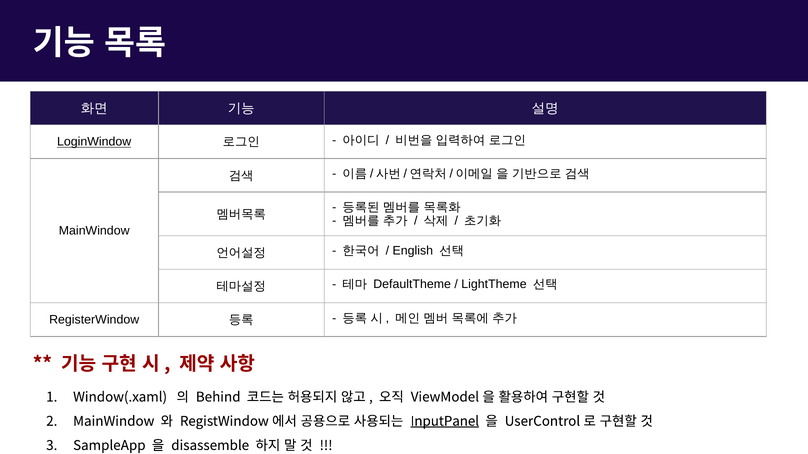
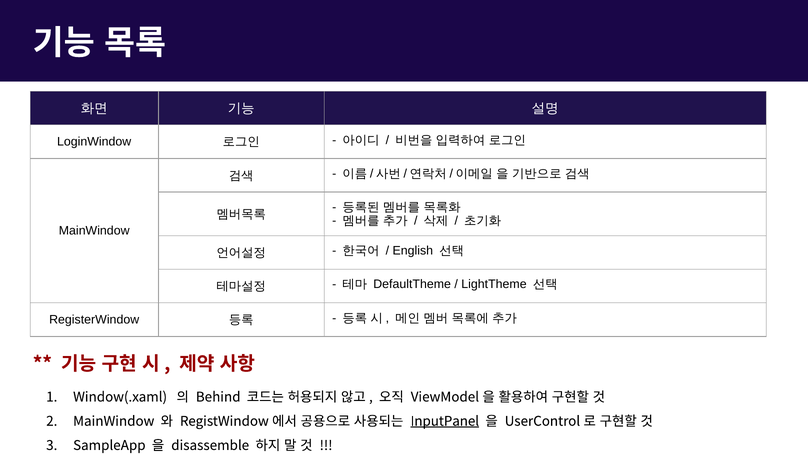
LoginWindow underline: present -> none (94, 142)
